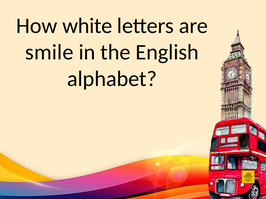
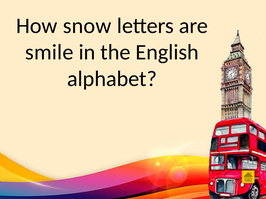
white: white -> snow (87, 26)
